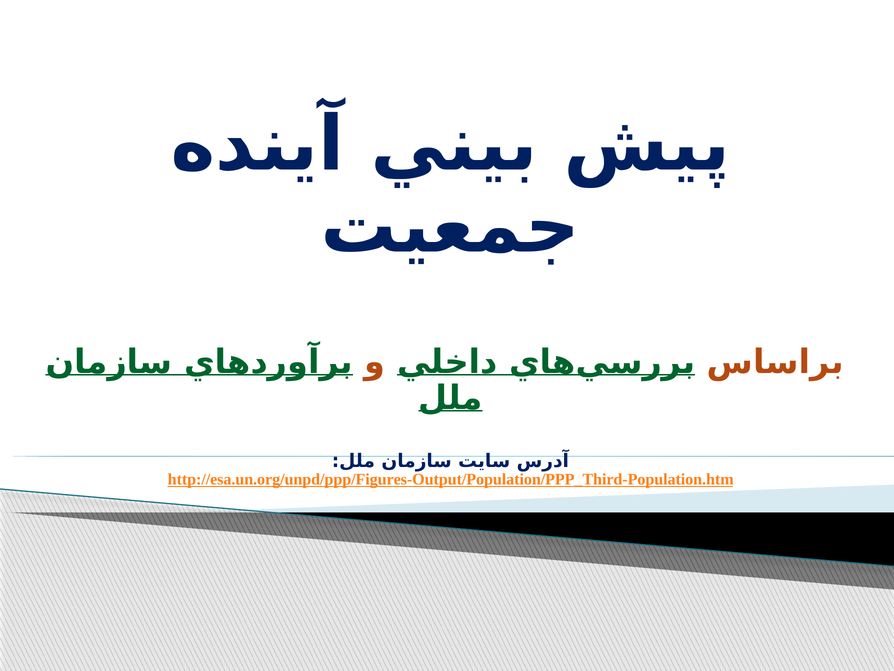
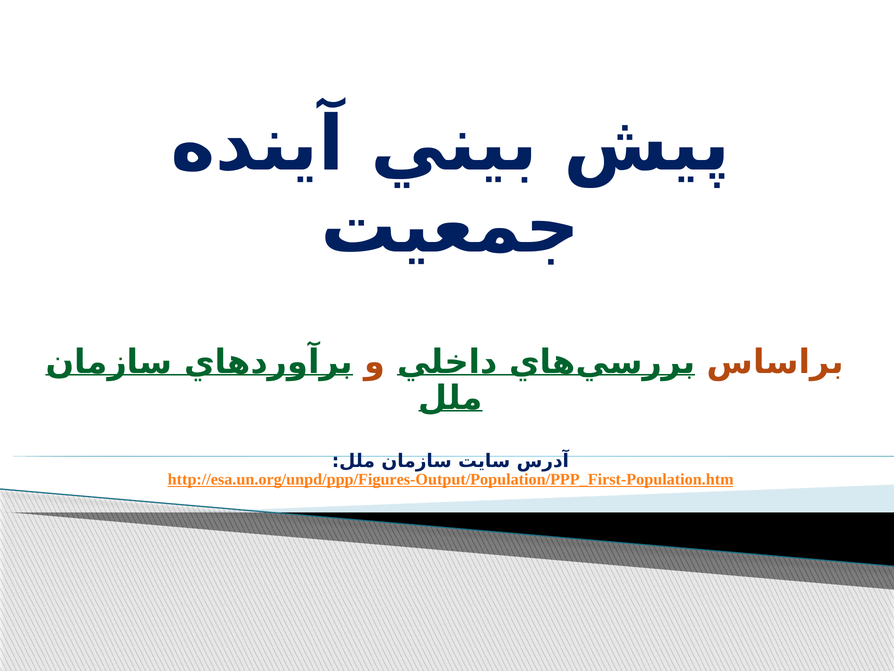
http://esa.un.org/unpd/ppp/Figures-Output/Population/PPP_Third-Population.htm: http://esa.un.org/unpd/ppp/Figures-Output/Population/PPP_Third-Population.htm -> http://esa.un.org/unpd/ppp/Figures-Output/Population/PPP_First-Population.htm (451, 479)
